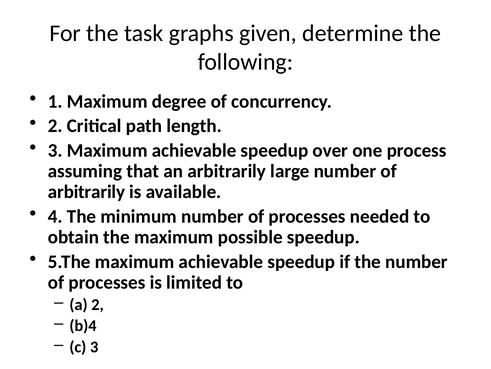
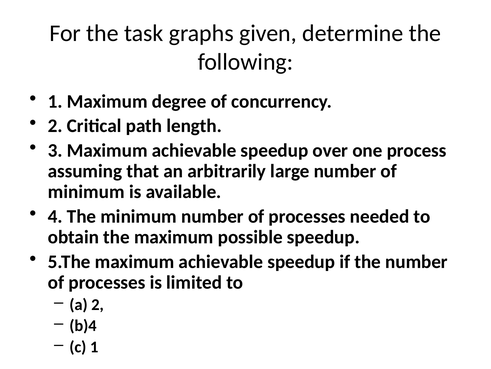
arbitrarily: arbitrarily -> minimum (86, 192)
c 3: 3 -> 1 (94, 346)
